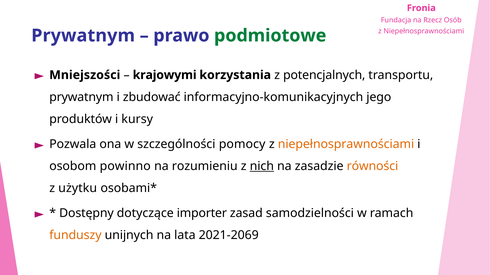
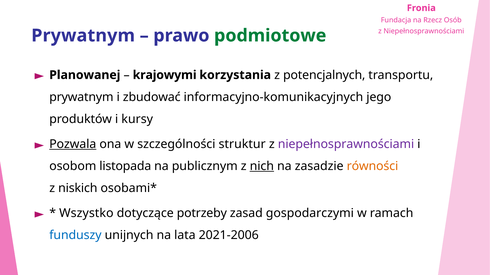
Mniejszości: Mniejszości -> Planowanej (85, 75)
Pozwala underline: none -> present (73, 144)
pomocy: pomocy -> struktur (242, 144)
niepełnosprawnościami colour: orange -> purple (346, 144)
powinno: powinno -> listopada (125, 166)
rozumieniu: rozumieniu -> publicznym (205, 166)
użytku: użytku -> niskich (78, 188)
Dostępny: Dostępny -> Wszystko (86, 214)
importer: importer -> potrzeby (202, 214)
samodzielności: samodzielności -> gospodarczymi (310, 214)
funduszy colour: orange -> blue (75, 236)
2021-2069: 2021-2069 -> 2021-2006 (229, 236)
